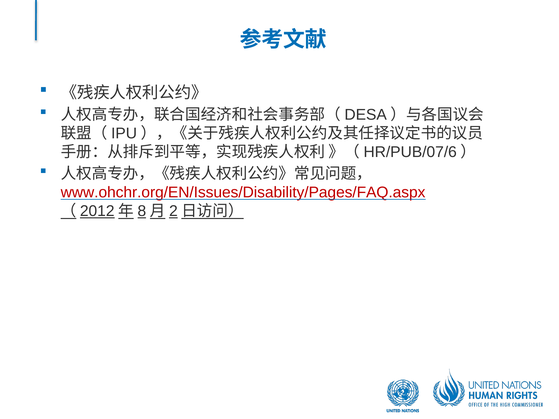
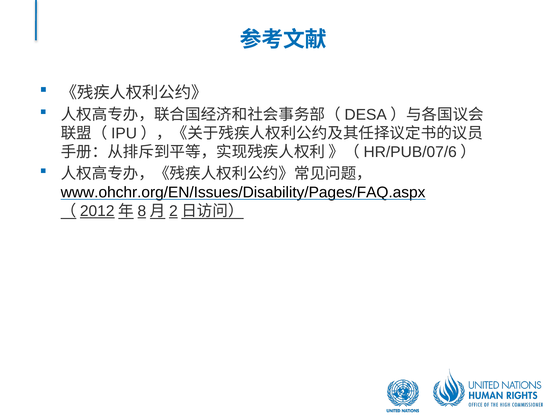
www.ohchr.org/EN/Issues/Disability/Pages/FAQ.aspx colour: red -> black (243, 193)
